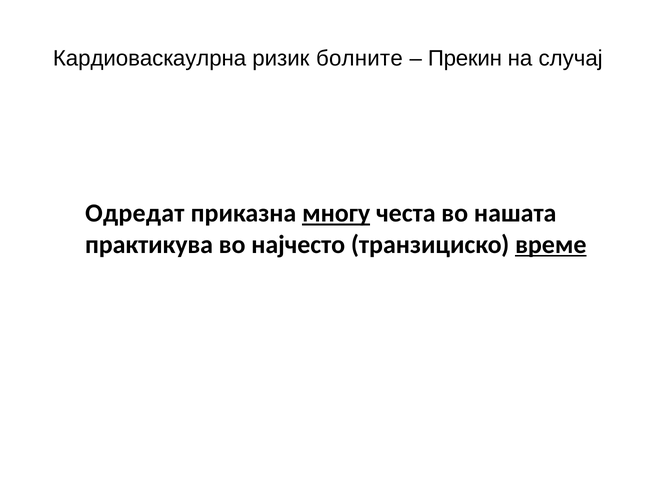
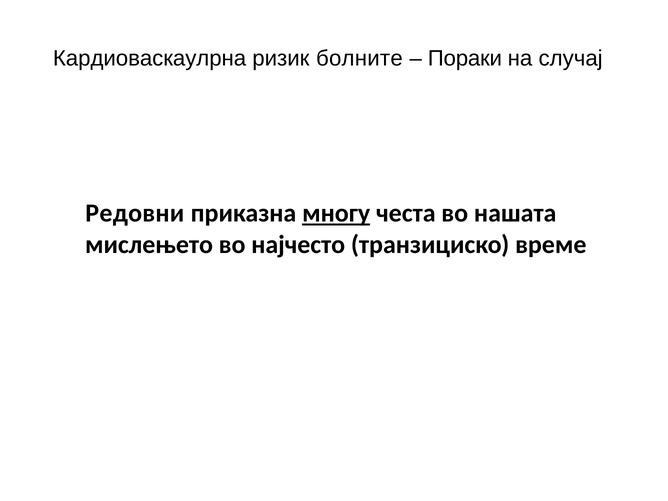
Прекин: Прекин -> Пораки (465, 58)
Одредат: Одредат -> Редовни (135, 213)
практикува: практикува -> мислењето (149, 245)
време underline: present -> none (551, 245)
